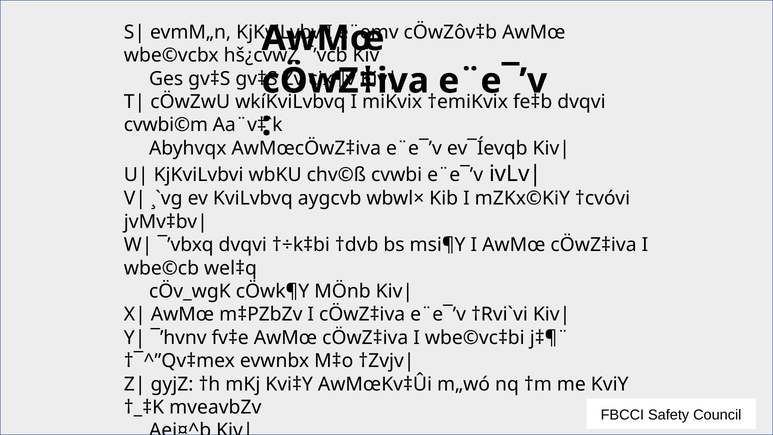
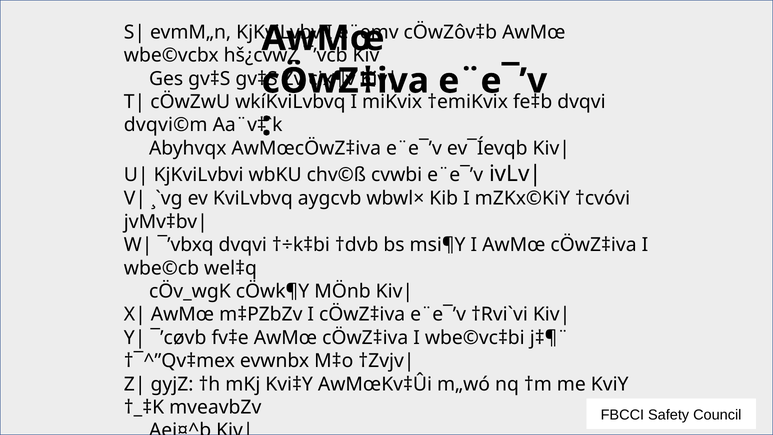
cvwbi©m: cvwbi©m -> dvqvi©m (166, 125)
¯’hvnv: ¯’hvnv -> ¯’cøvb (178, 338)
